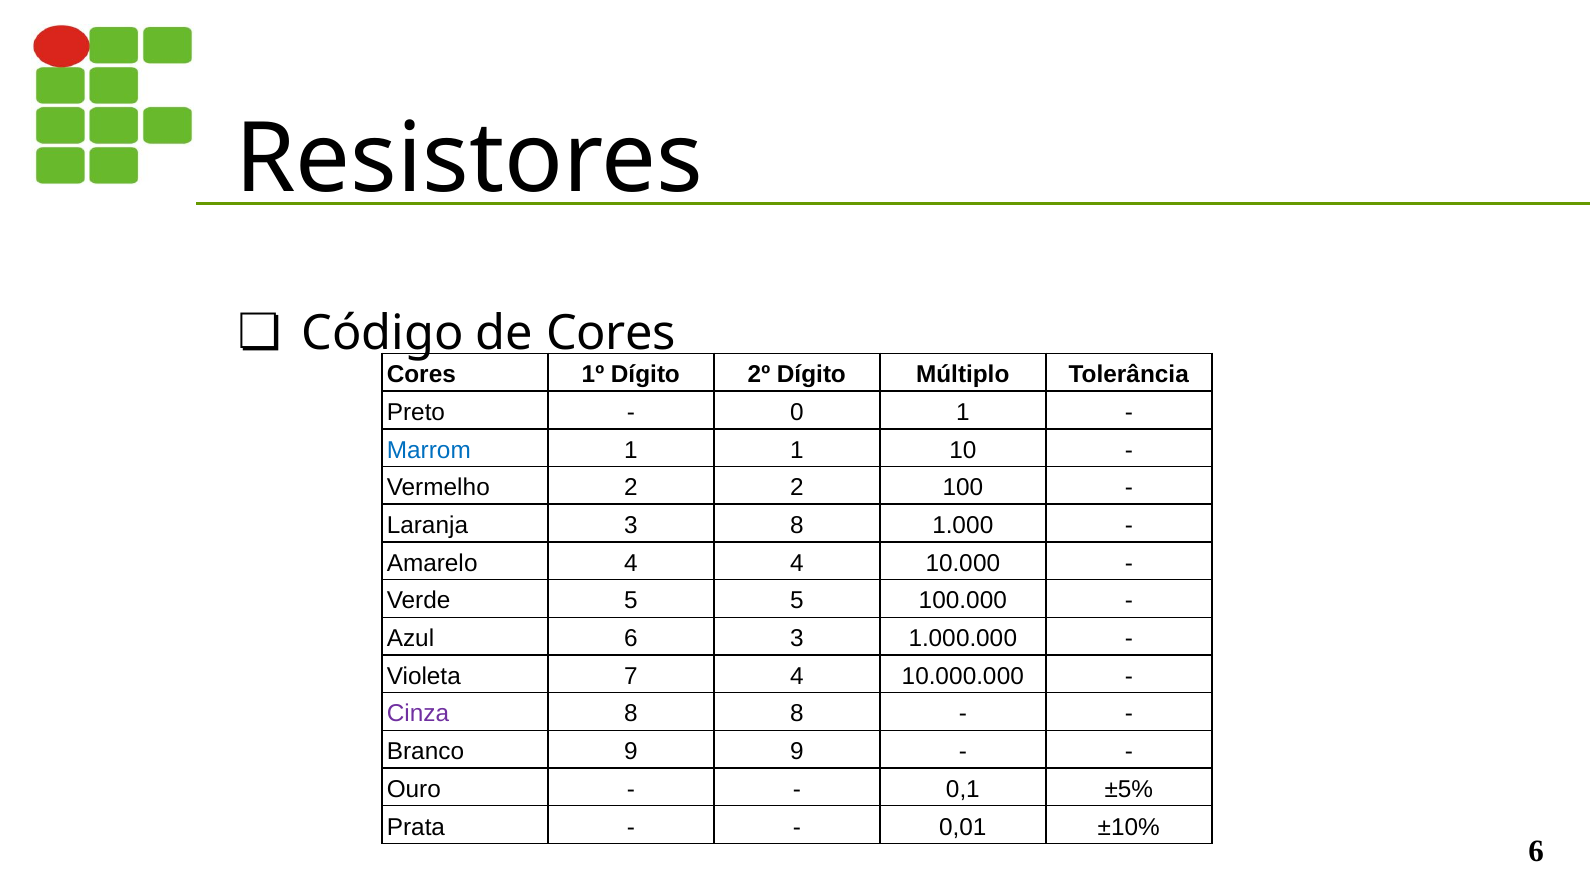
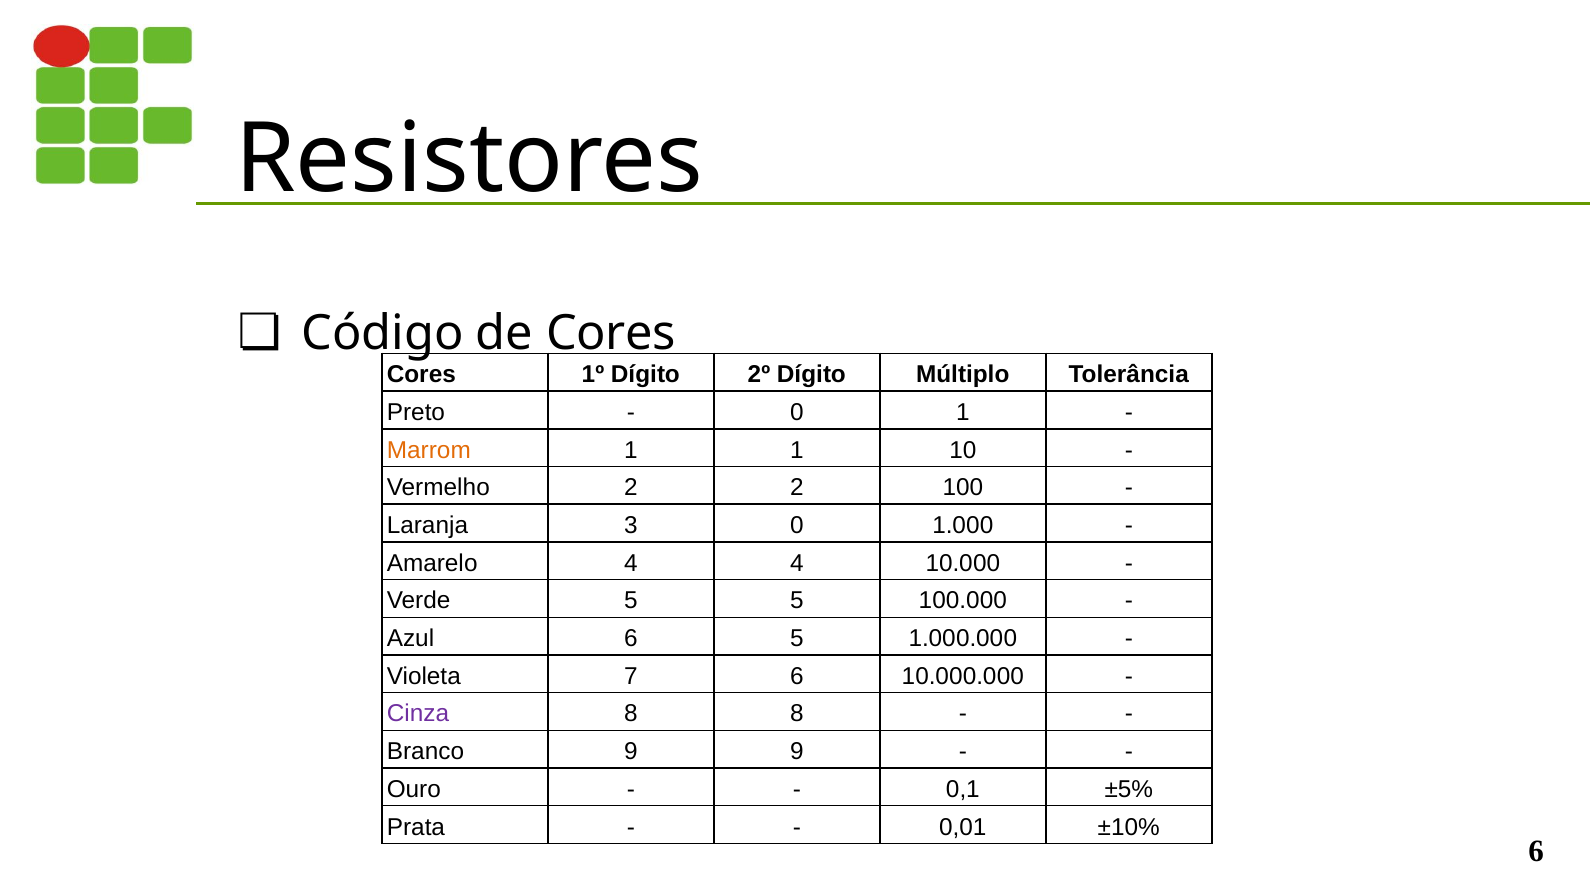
Marrom colour: blue -> orange (429, 450)
3 8: 8 -> 0 (797, 526)
6 3: 3 -> 5 (797, 639)
7 4: 4 -> 6 (797, 677)
